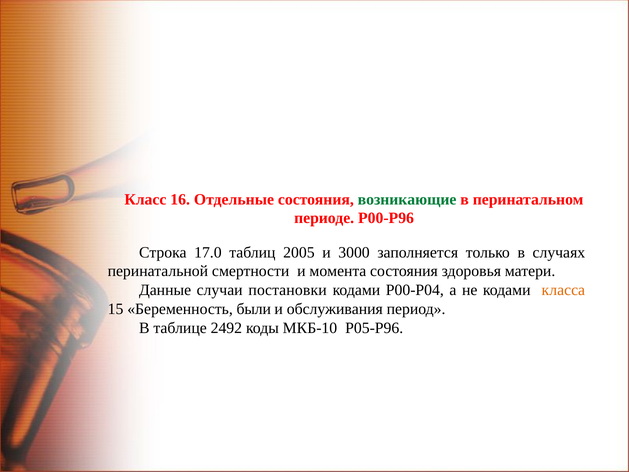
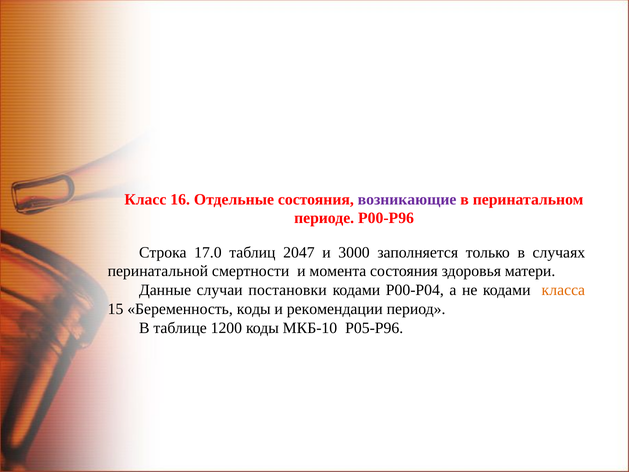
возникающие colour: green -> purple (407, 199)
2005: 2005 -> 2047 (299, 252)
Беременность были: были -> коды (254, 309)
обслуживания: обслуживания -> рекомендации (335, 309)
2492: 2492 -> 1200 (226, 328)
